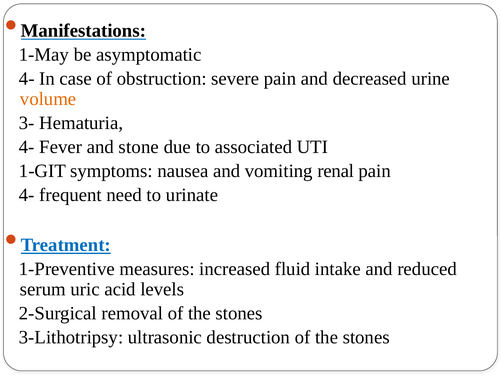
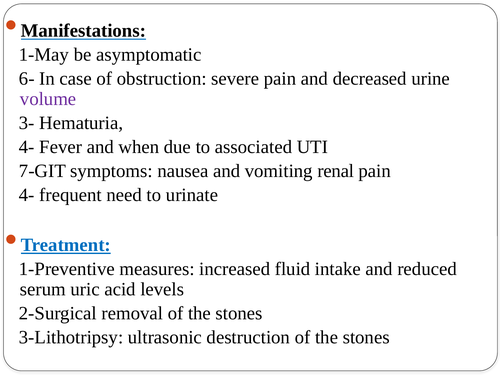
4-: 4- -> 6- (27, 79)
volume colour: orange -> purple (48, 99)
stone: stone -> when (139, 147)
1-GIT: 1-GIT -> 7-GIT (42, 171)
